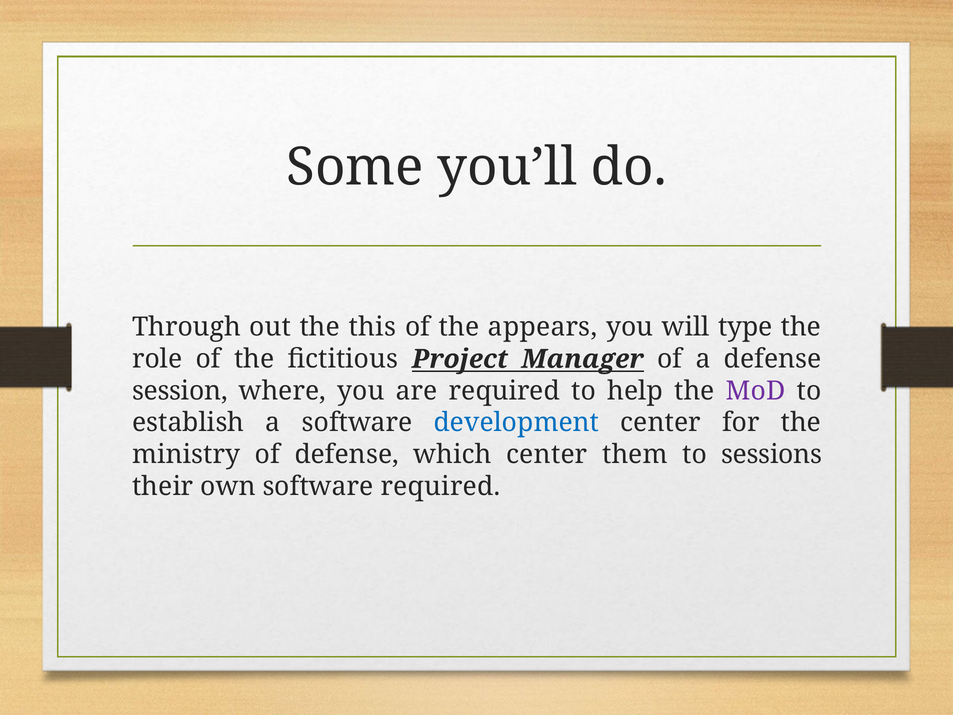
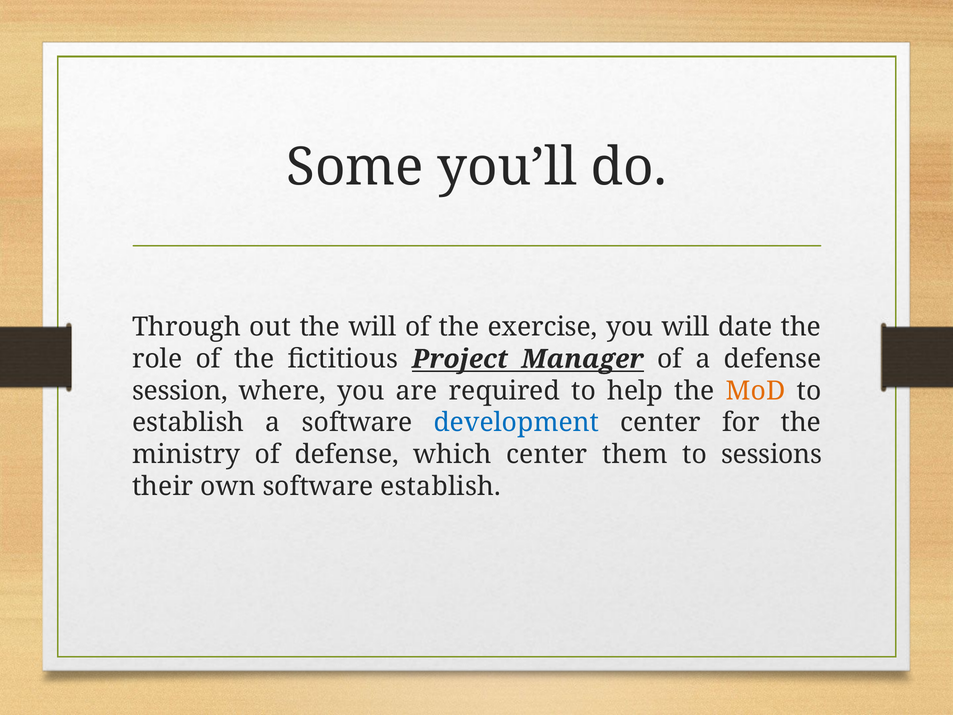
the this: this -> will (373, 327)
appears: appears -> exercise (543, 327)
type: type -> date (745, 327)
MoD colour: purple -> orange (756, 391)
software required: required -> establish (441, 486)
